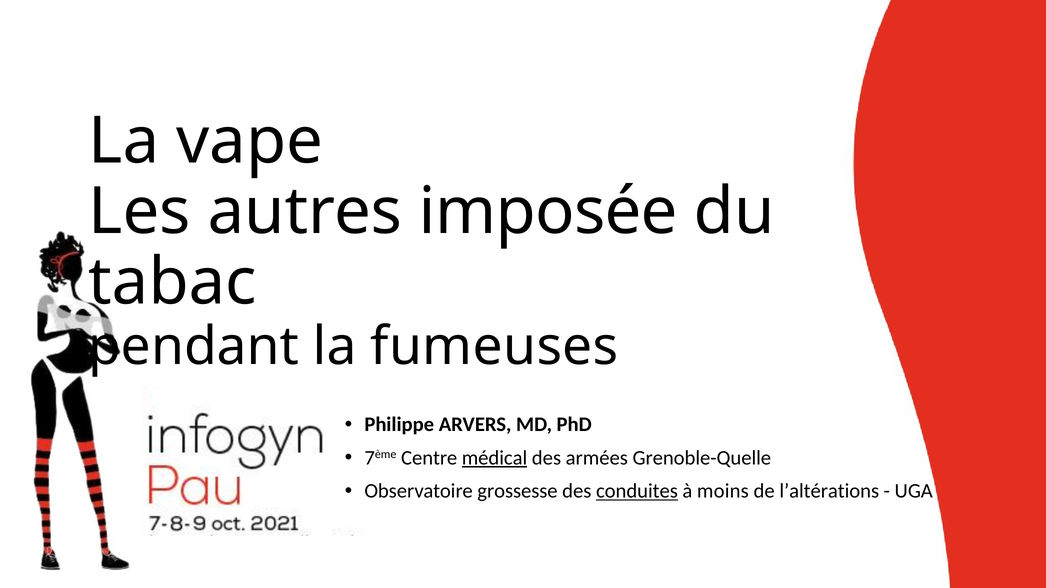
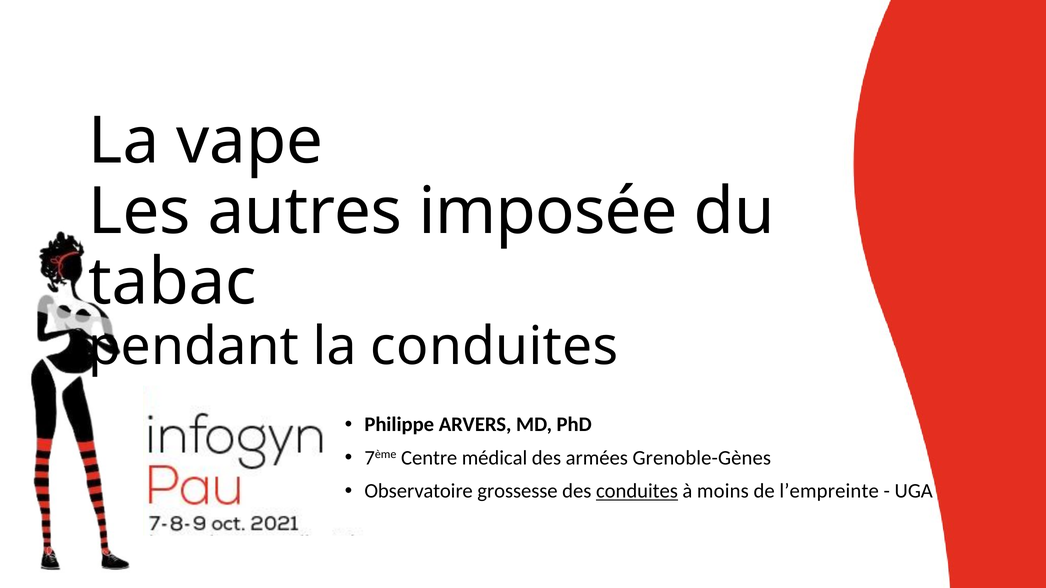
la fumeuses: fumeuses -> conduites (494, 347)
médical underline: present -> none (495, 458)
Grenoble-Quelle: Grenoble-Quelle -> Grenoble-Gènes (702, 458)
l’altérations: l’altérations -> l’empreinte (829, 491)
